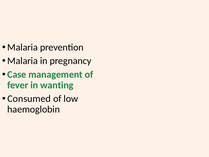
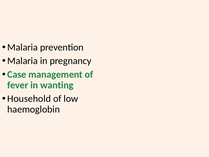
Consumed: Consumed -> Household (29, 99)
